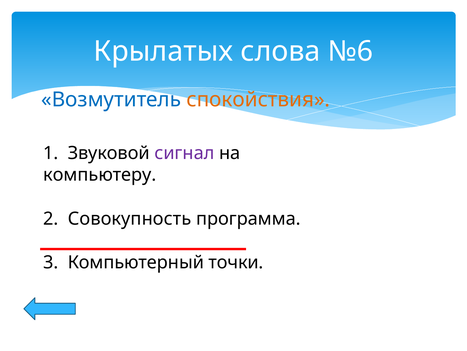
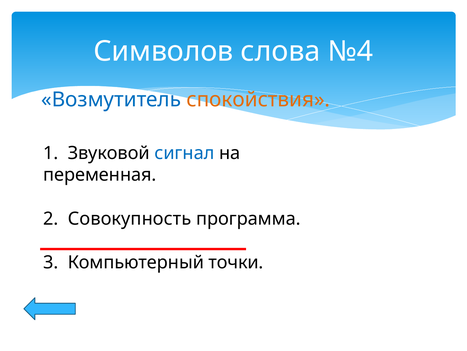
Крылатых: Крылатых -> Символов (163, 51)
№6: №6 -> №4 (351, 51)
сигнал colour: purple -> blue (184, 153)
компьютеру: компьютеру -> переменная (100, 175)
